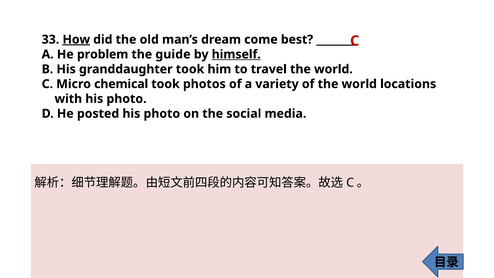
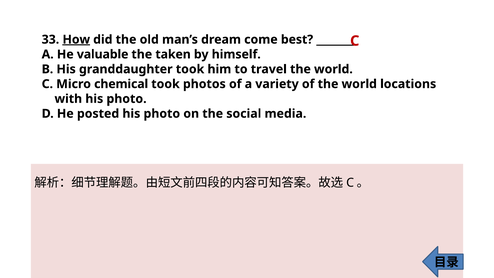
problem: problem -> valuable (103, 54)
guide: guide -> taken (173, 54)
himself underline: present -> none (236, 54)
